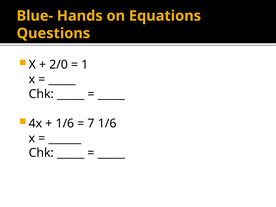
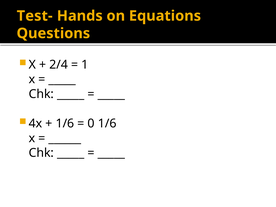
Blue-: Blue- -> Test- (35, 16)
2/0: 2/0 -> 2/4 (59, 65)
7: 7 -> 0 (91, 123)
